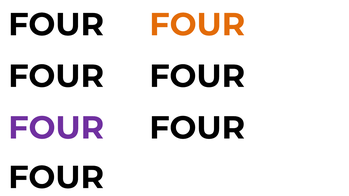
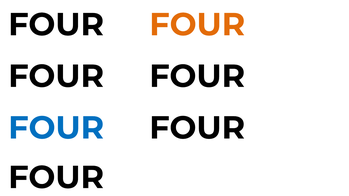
FOUR colour: purple -> blue (56, 128)
